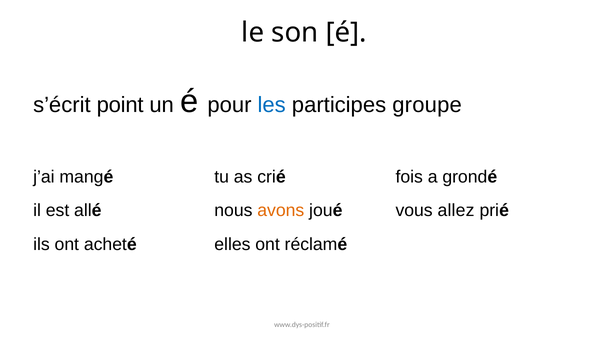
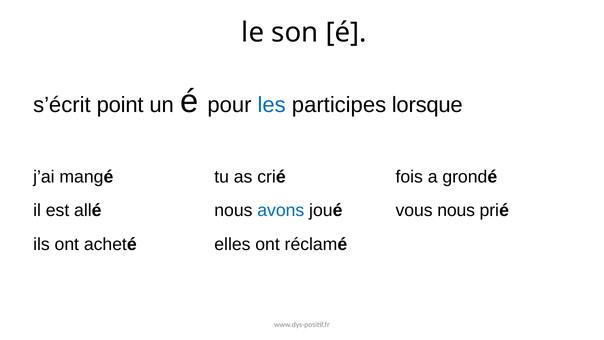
groupe: groupe -> lorsque (427, 105)
avons colour: orange -> blue (281, 210)
vous allez: allez -> nous (456, 210)
